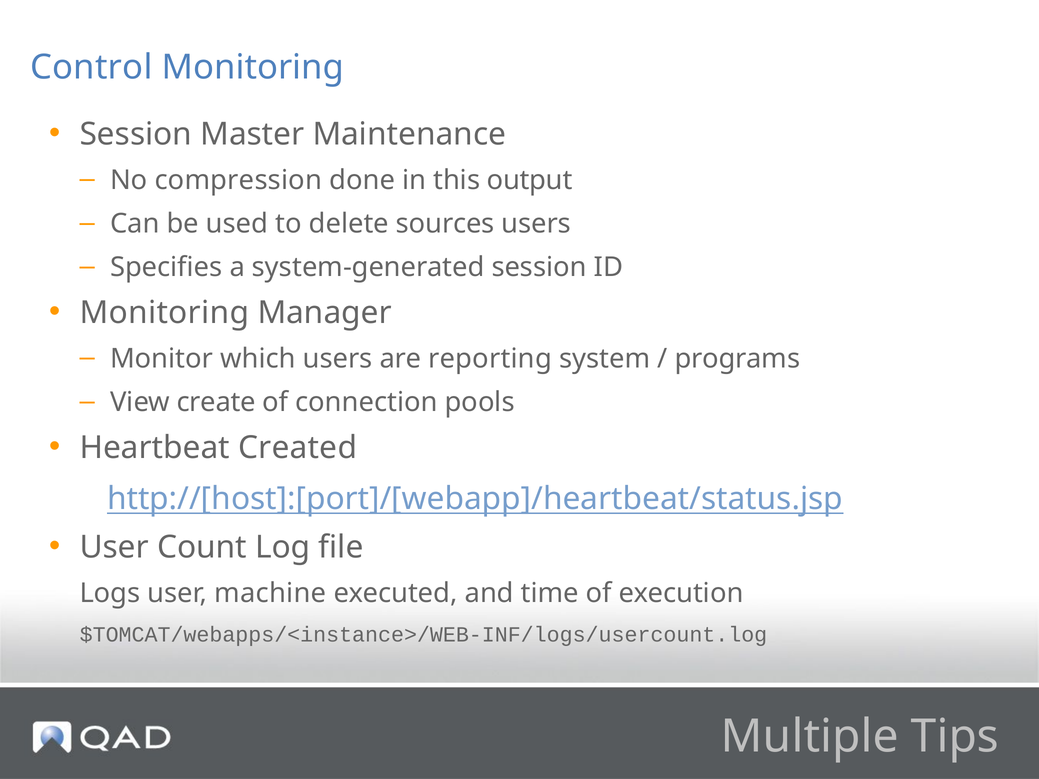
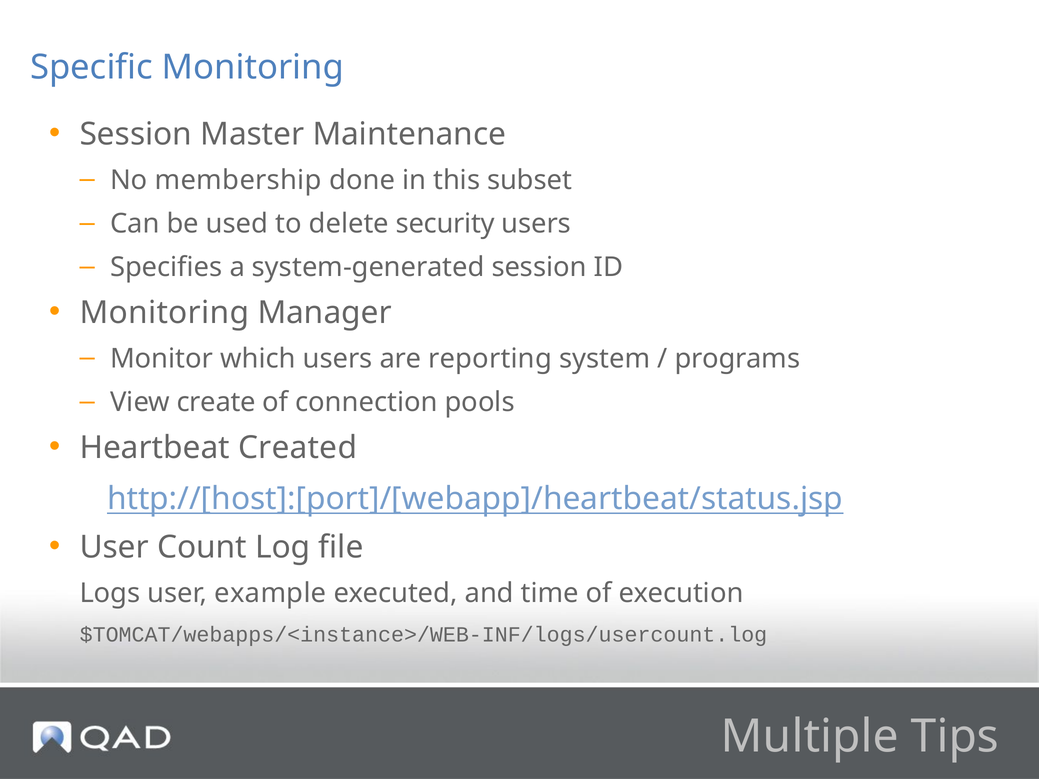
Control: Control -> Specific (91, 67)
compression: compression -> membership (238, 180)
output: output -> subset (530, 180)
sources: sources -> security (445, 224)
machine: machine -> example (270, 594)
